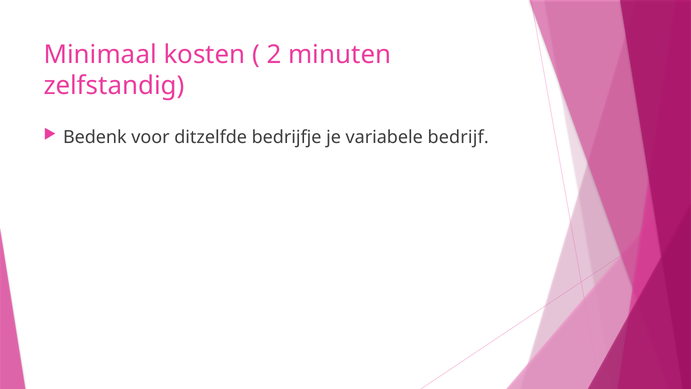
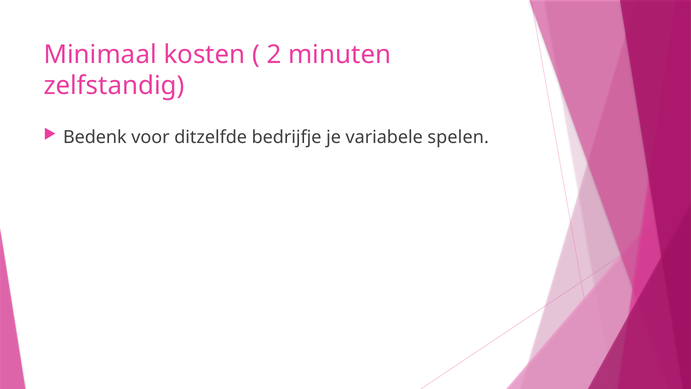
bedrijf: bedrijf -> spelen (458, 137)
